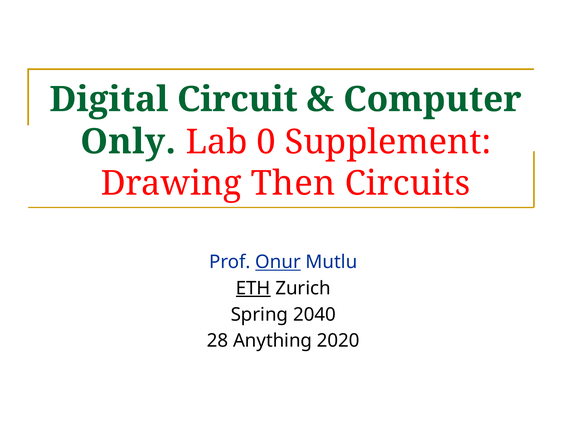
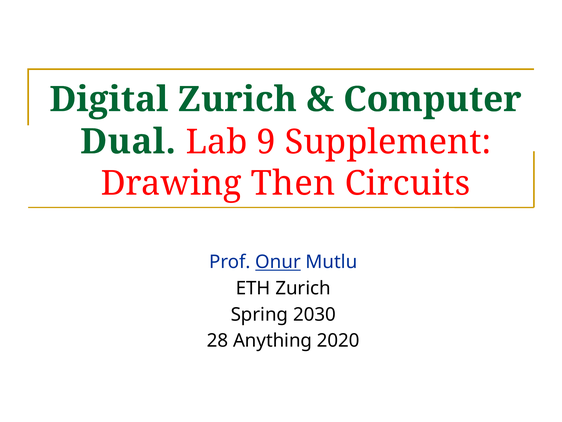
Digital Circuit: Circuit -> Zurich (237, 99)
Only: Only -> Dual (128, 142)
0: 0 -> 9 (266, 142)
ETH underline: present -> none (253, 288)
2040: 2040 -> 2030 (314, 314)
